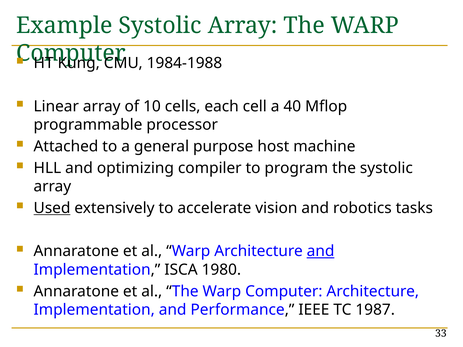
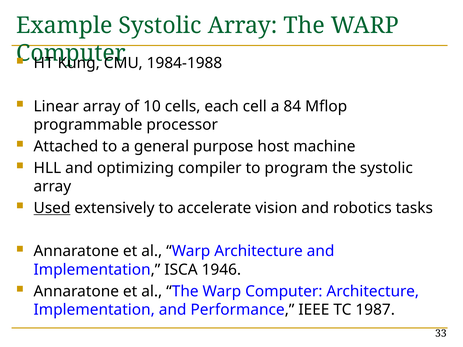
40: 40 -> 84 (292, 106)
and underline: present -> none (321, 251)
1980: 1980 -> 1946 (221, 270)
